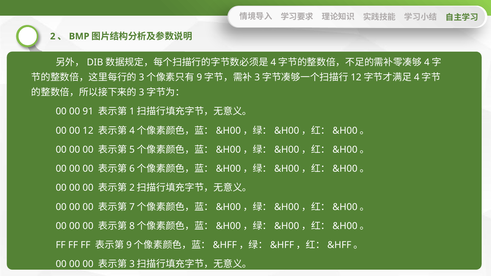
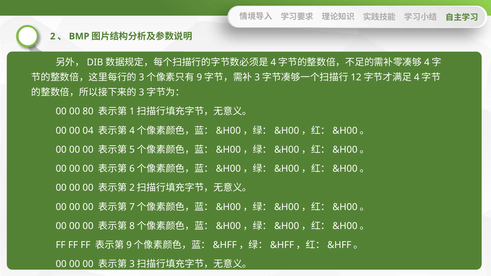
91: 91 -> 80 (88, 112)
12: 12 -> 04 (88, 131)
